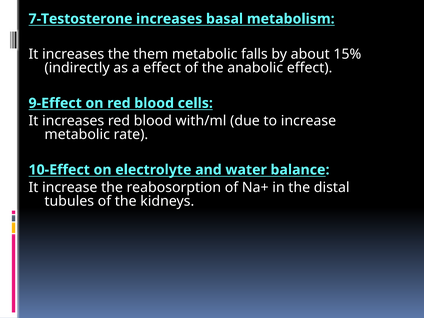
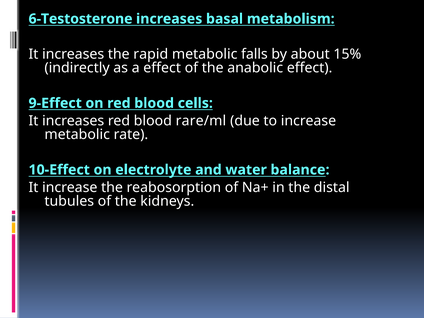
7-Testosterone: 7-Testosterone -> 6-Testosterone (81, 19)
them: them -> rapid (151, 54)
with/ml: with/ml -> rare/ml (201, 121)
